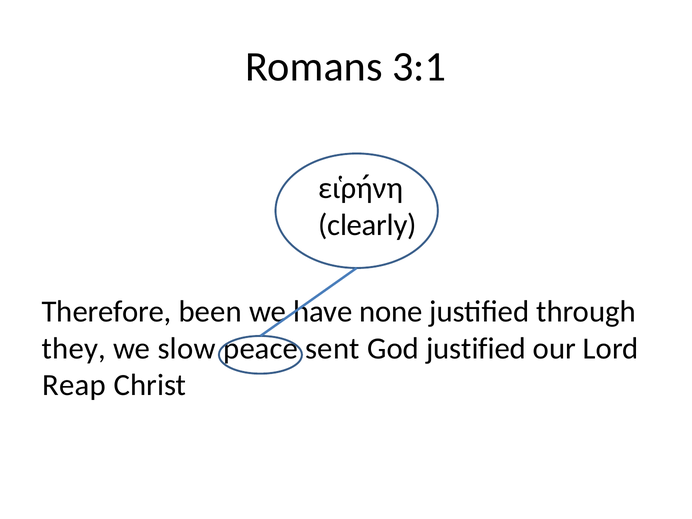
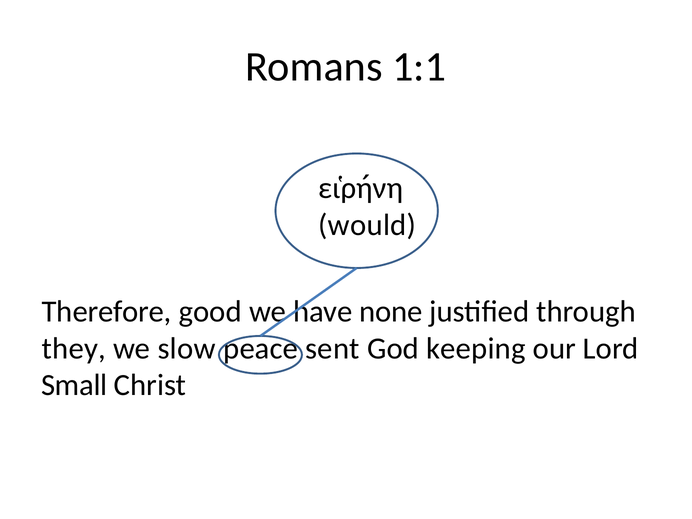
3:1: 3:1 -> 1:1 (419, 67)
clearly: clearly -> would (367, 225)
been: been -> good (210, 311)
God justified: justified -> keeping (476, 348)
Reap: Reap -> Small (74, 385)
